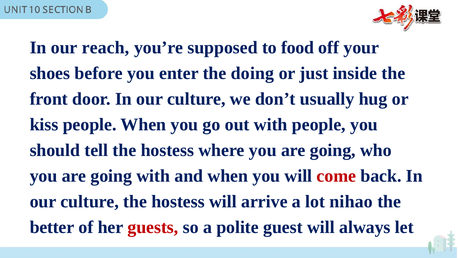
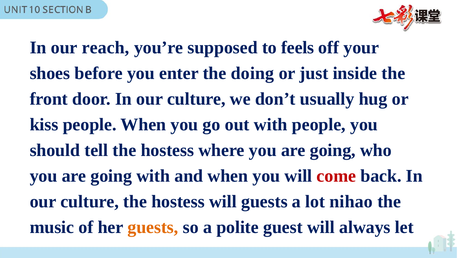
food: food -> feels (298, 47)
will arrive: arrive -> guests (264, 201)
better: better -> music (52, 227)
guests colour: red -> orange (153, 227)
